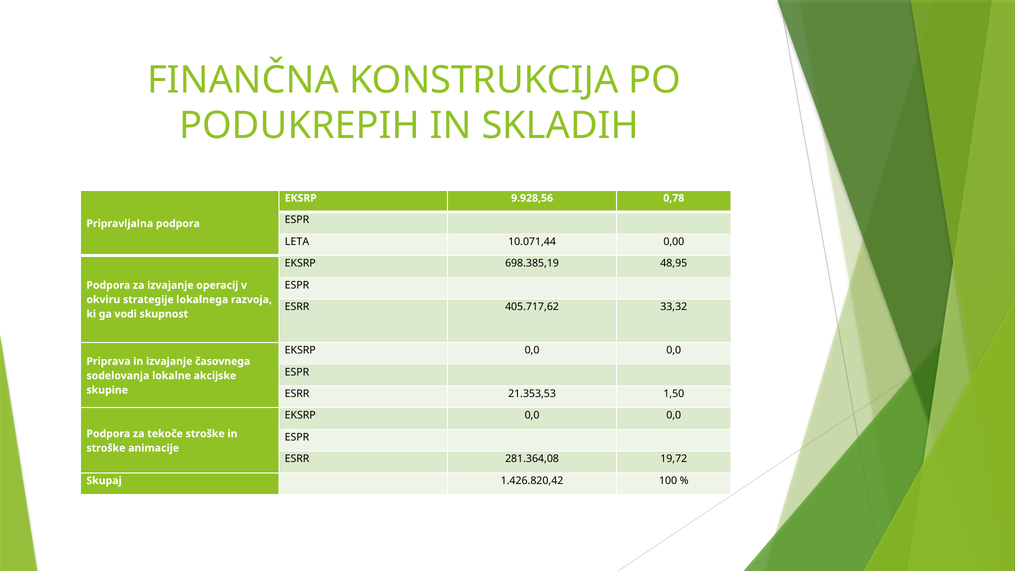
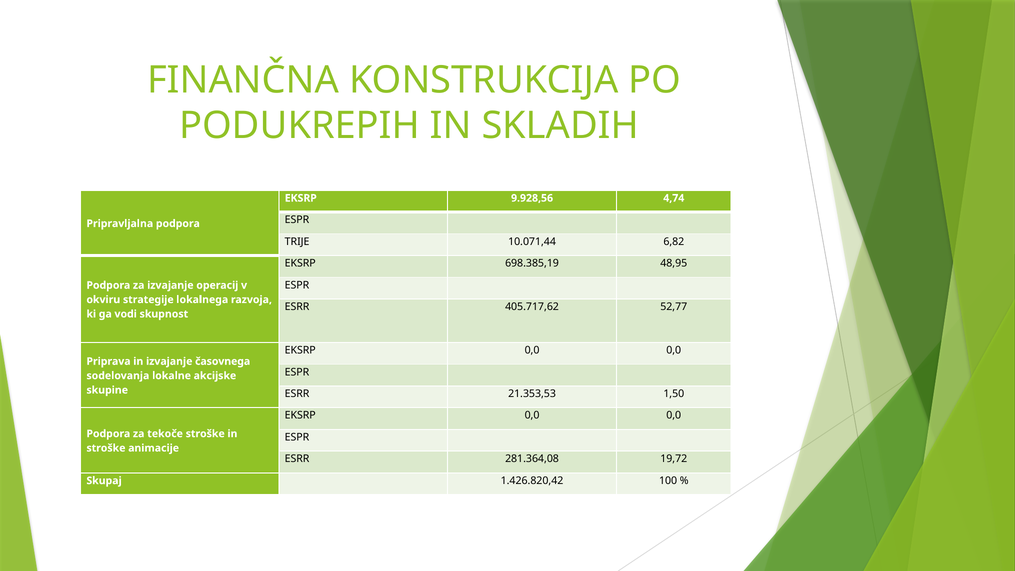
0,78: 0,78 -> 4,74 (674, 198)
LETA: LETA -> TRIJE (297, 242)
0,00: 0,00 -> 6,82 (674, 242)
33,32: 33,32 -> 52,77 (674, 307)
